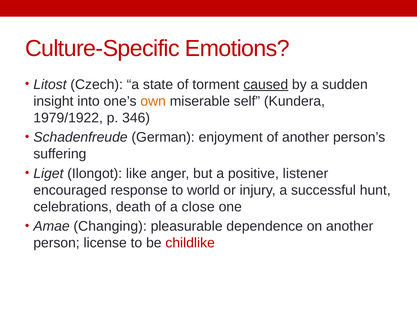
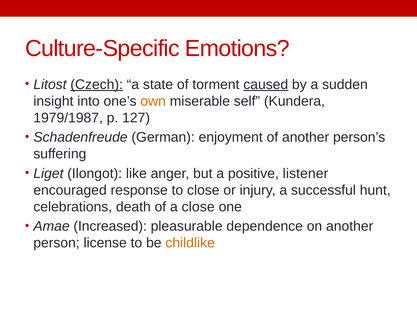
Czech underline: none -> present (97, 84)
1979/1922: 1979/1922 -> 1979/1987 (68, 118)
346: 346 -> 127 (136, 118)
to world: world -> close (203, 190)
Changing: Changing -> Increased (110, 226)
childlike colour: red -> orange (190, 243)
